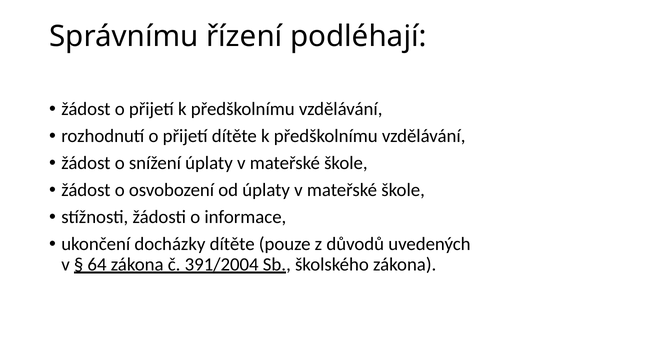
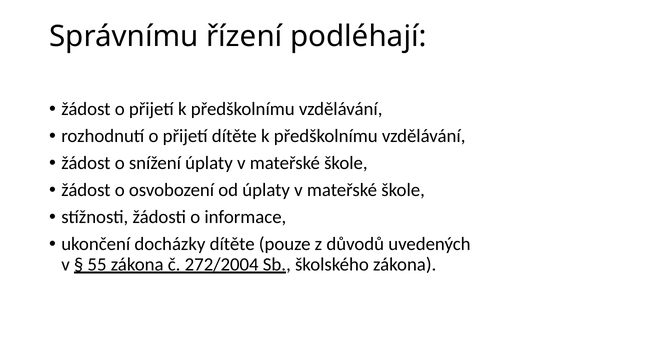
64: 64 -> 55 (97, 264)
391/2004: 391/2004 -> 272/2004 (222, 264)
